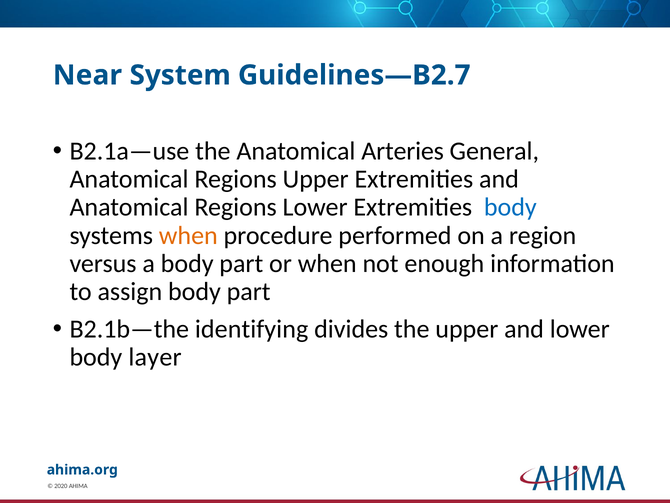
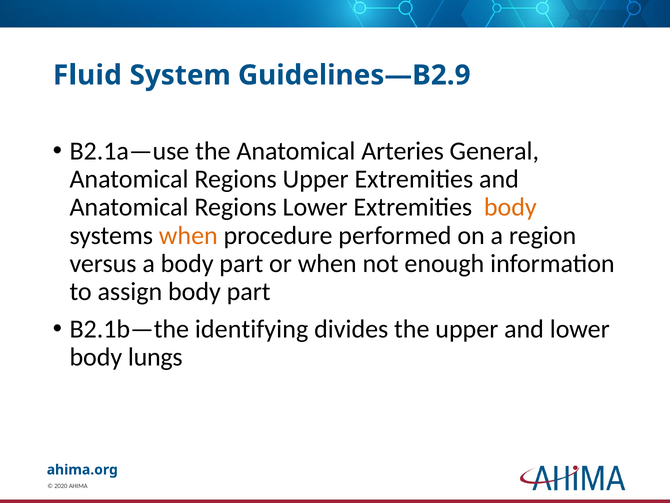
Near: Near -> Fluid (87, 75)
Guidelines—B2.7: Guidelines—B2.7 -> Guidelines—B2.9 (354, 75)
body colour: blue -> orange (510, 207)
layer: layer -> lungs (155, 357)
